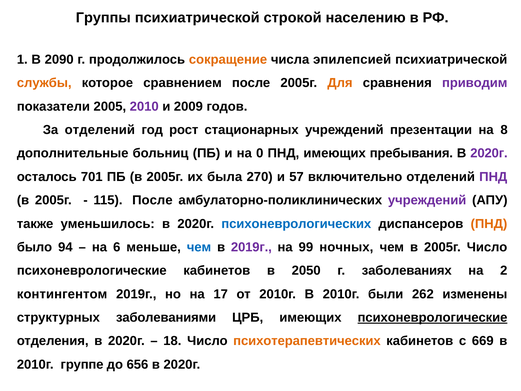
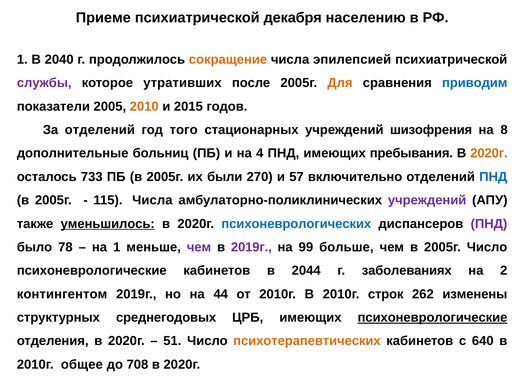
Группы: Группы -> Приеме (103, 18)
строкой: строкой -> декабря (293, 18)
2090: 2090 -> 2040 (59, 59)
службы colour: orange -> purple (44, 83)
сравнением: сравнением -> утративших (182, 83)
приводим colour: purple -> blue (475, 83)
2010 colour: purple -> orange (144, 106)
2009: 2009 -> 2015 (188, 106)
рост: рост -> того (184, 130)
презентации: презентации -> шизофрения (431, 130)
0: 0 -> 4 (260, 153)
2020г colour: purple -> orange (489, 153)
701: 701 -> 733 (92, 177)
была: была -> были (225, 177)
ПНД colour: purple -> blue (493, 177)
115 После: После -> Числа (152, 200)
уменьшилось underline: none -> present (108, 224)
ПНД colour: orange -> purple (489, 224)
94: 94 -> 78 (65, 247)
на 6: 6 -> 1 (117, 247)
чем colour: blue -> purple (199, 247)
ночных: ночных -> больше (346, 247)
2050: 2050 -> 2044 (306, 270)
17: 17 -> 44 (221, 294)
были: были -> строк (386, 294)
заболеваниями: заболеваниями -> среднегодовых (166, 317)
18: 18 -> 51 (172, 341)
669: 669 -> 640 (483, 341)
группе: группе -> общее (82, 364)
656: 656 -> 708 (137, 364)
